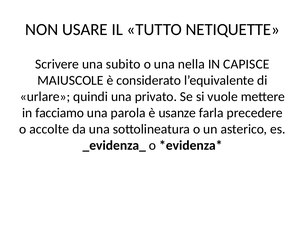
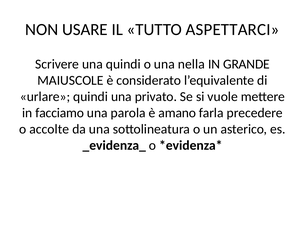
NETIQUETTE: NETIQUETTE -> ASPETTARCI (233, 29)
una subito: subito -> quindi (123, 64)
CAPISCE: CAPISCE -> GRANDE (246, 64)
usanze: usanze -> amano (177, 113)
